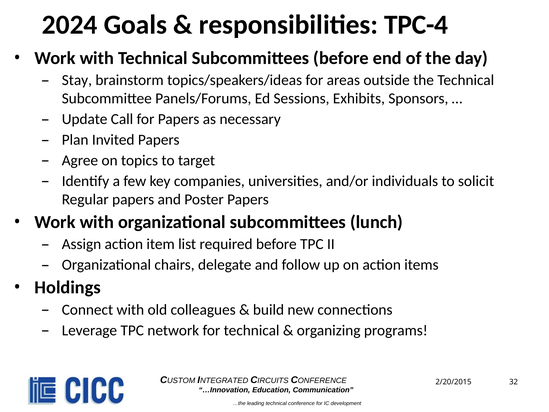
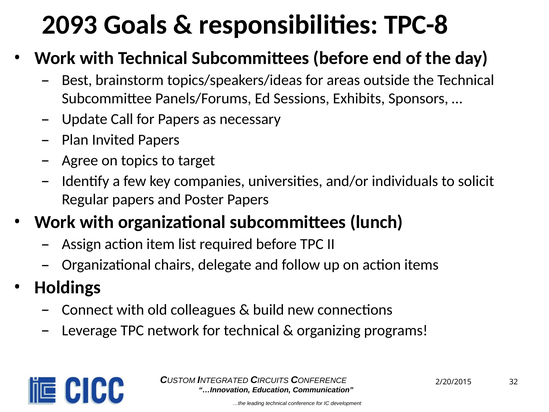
2024: 2024 -> 2093 (70, 25)
TPC-4: TPC-4 -> TPC-8 (416, 25)
Stay: Stay -> Best (77, 80)
